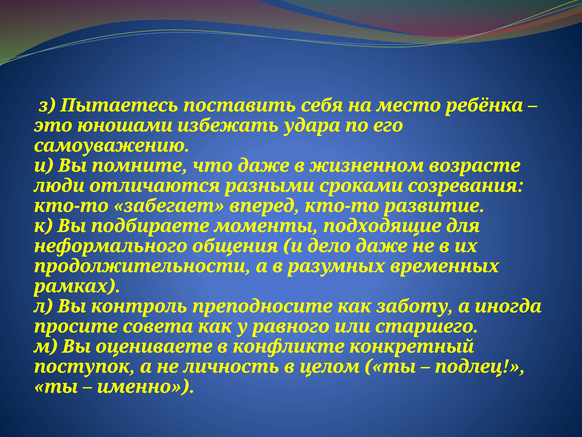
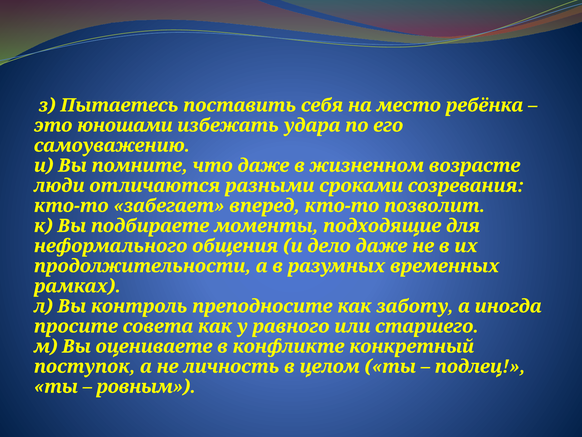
развитие: развитие -> позволит (435, 206)
именно: именно -> ровным (146, 386)
